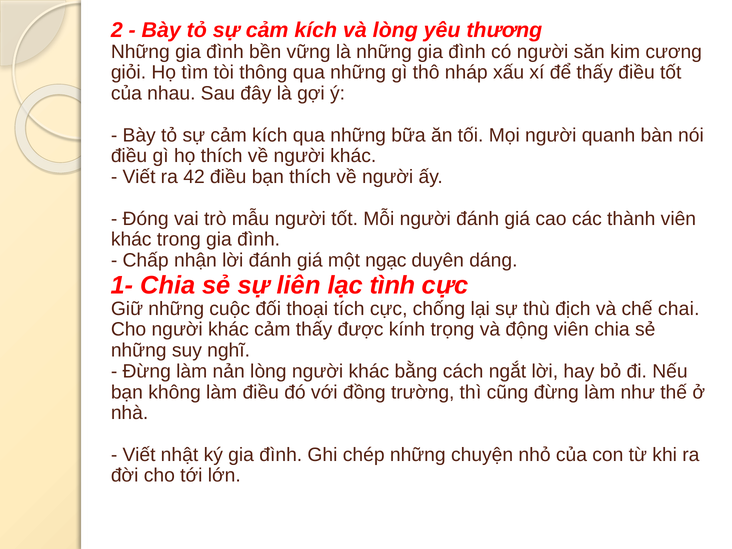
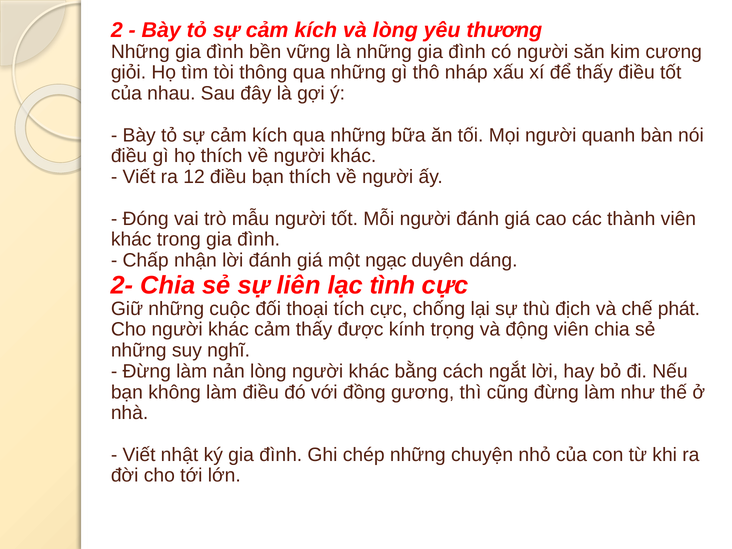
42: 42 -> 12 (194, 177)
1-: 1- -> 2- (122, 285)
chai: chai -> phát (679, 309)
trường: trường -> gương (423, 392)
